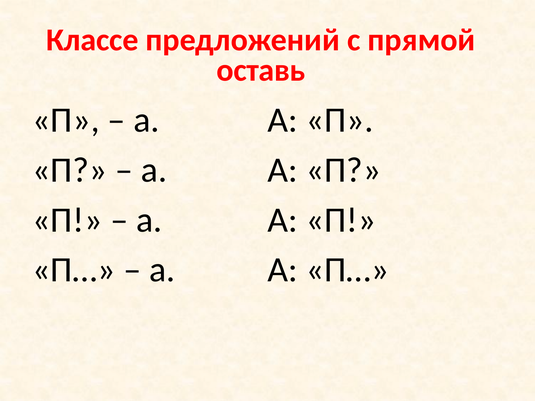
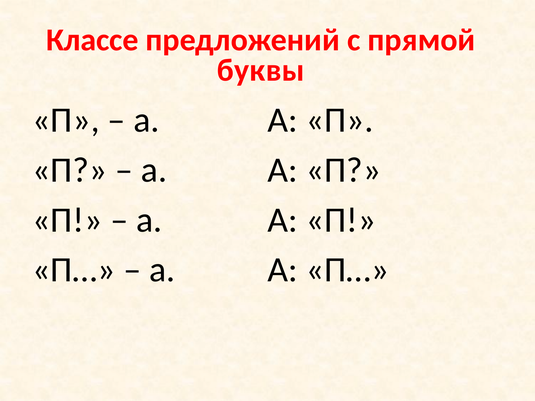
оставь: оставь -> буквы (261, 71)
